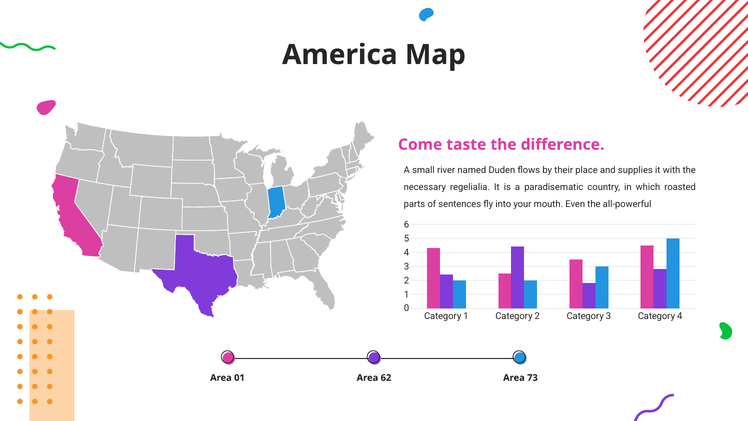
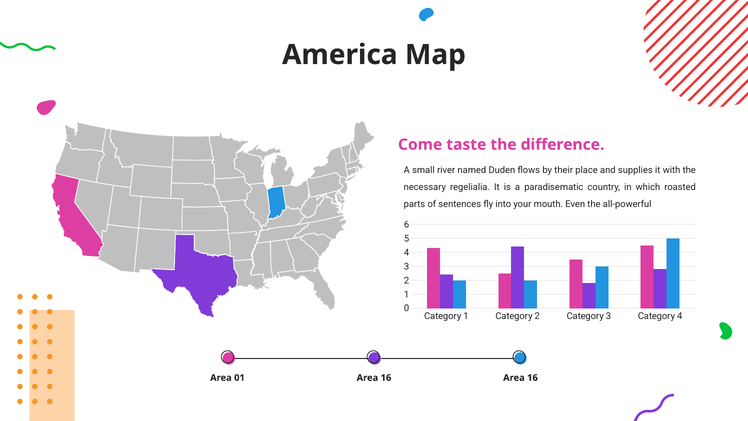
01 Area 62: 62 -> 16 (386, 378)
73: 73 -> 16 (532, 378)
